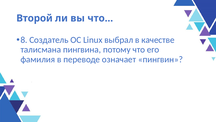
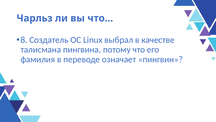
Второй: Второй -> Чарльз (34, 18)
